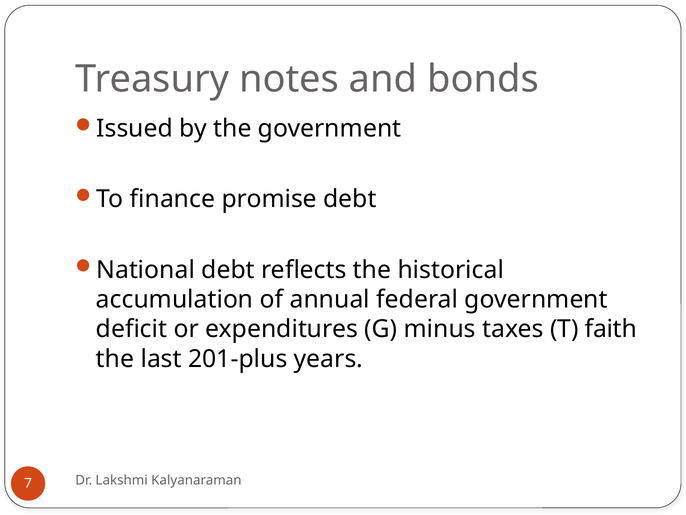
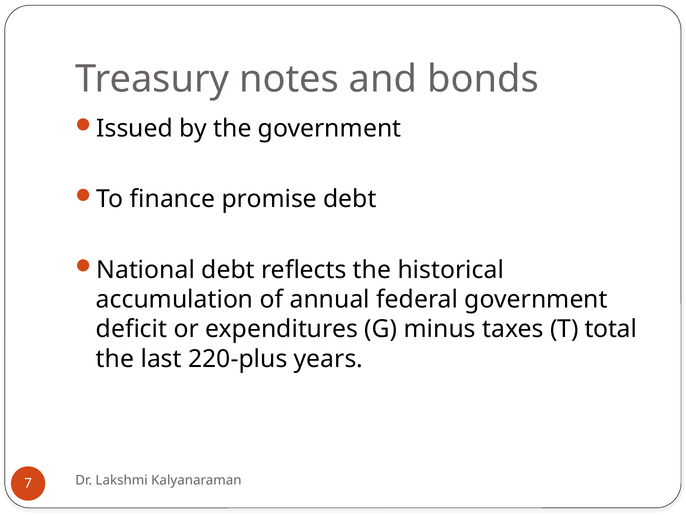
faith: faith -> total (611, 329)
201-plus: 201-plus -> 220-plus (238, 359)
